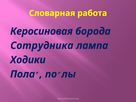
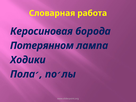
Сотрудника: Сотрудника -> Потерянном (42, 46)
